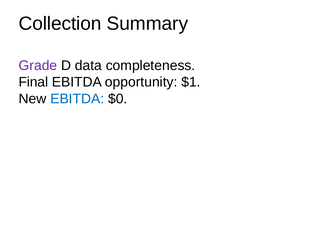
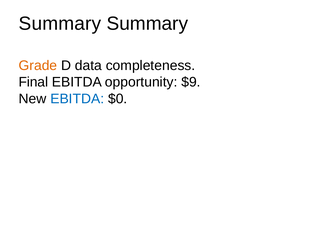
Collection: Collection -> Summary (60, 24)
Grade colour: purple -> orange (38, 65)
$1: $1 -> $9 (191, 82)
